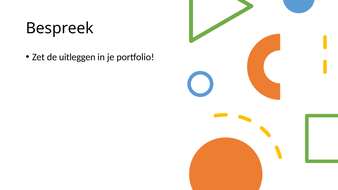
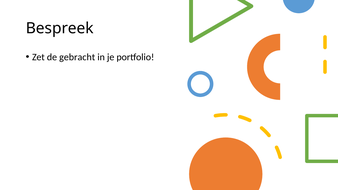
uitleggen: uitleggen -> gebracht (77, 57)
